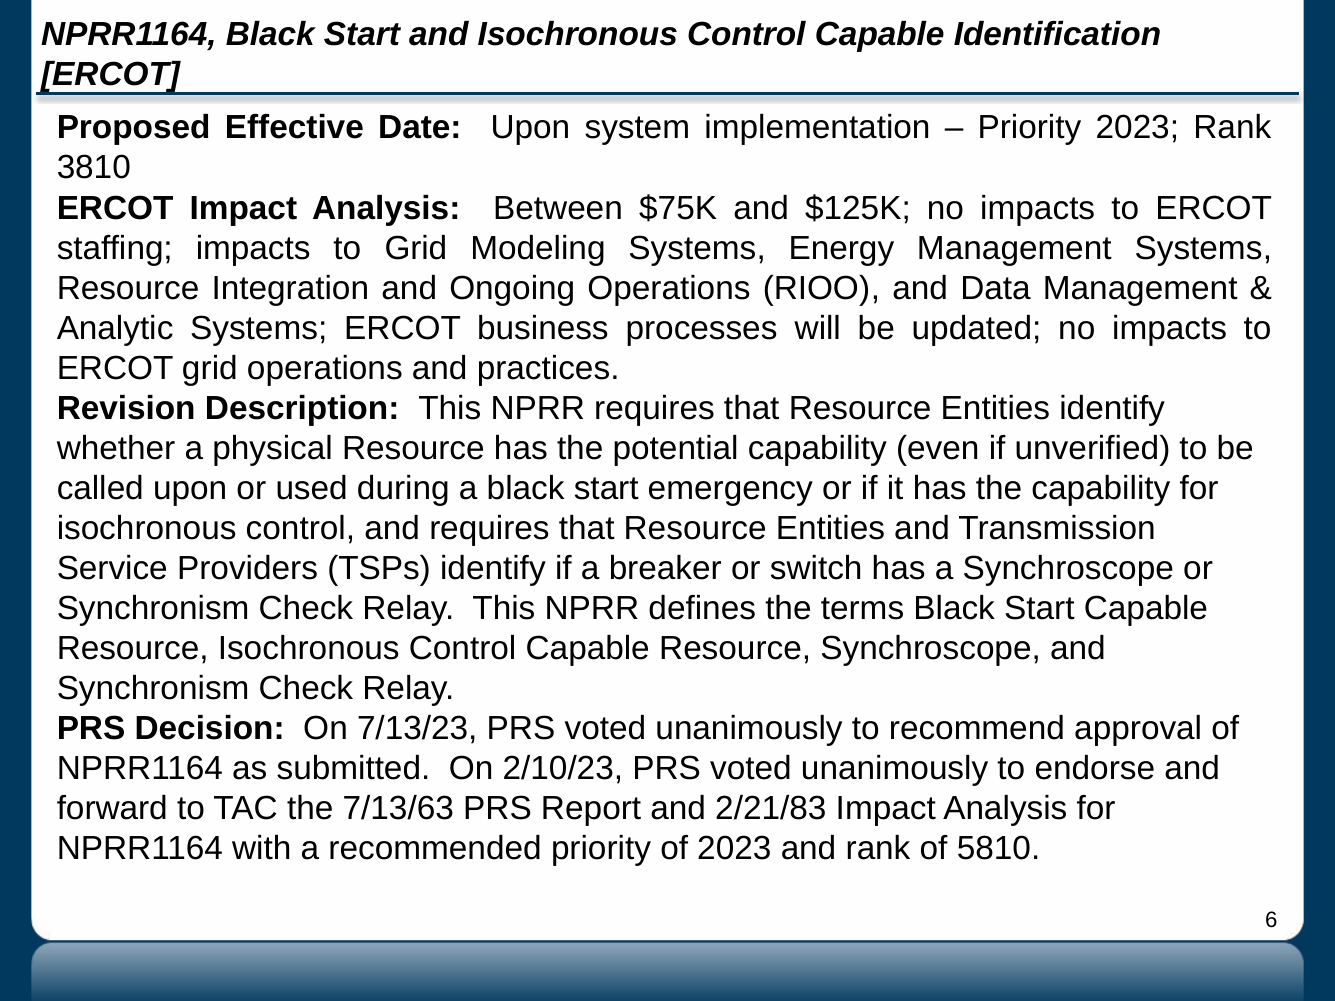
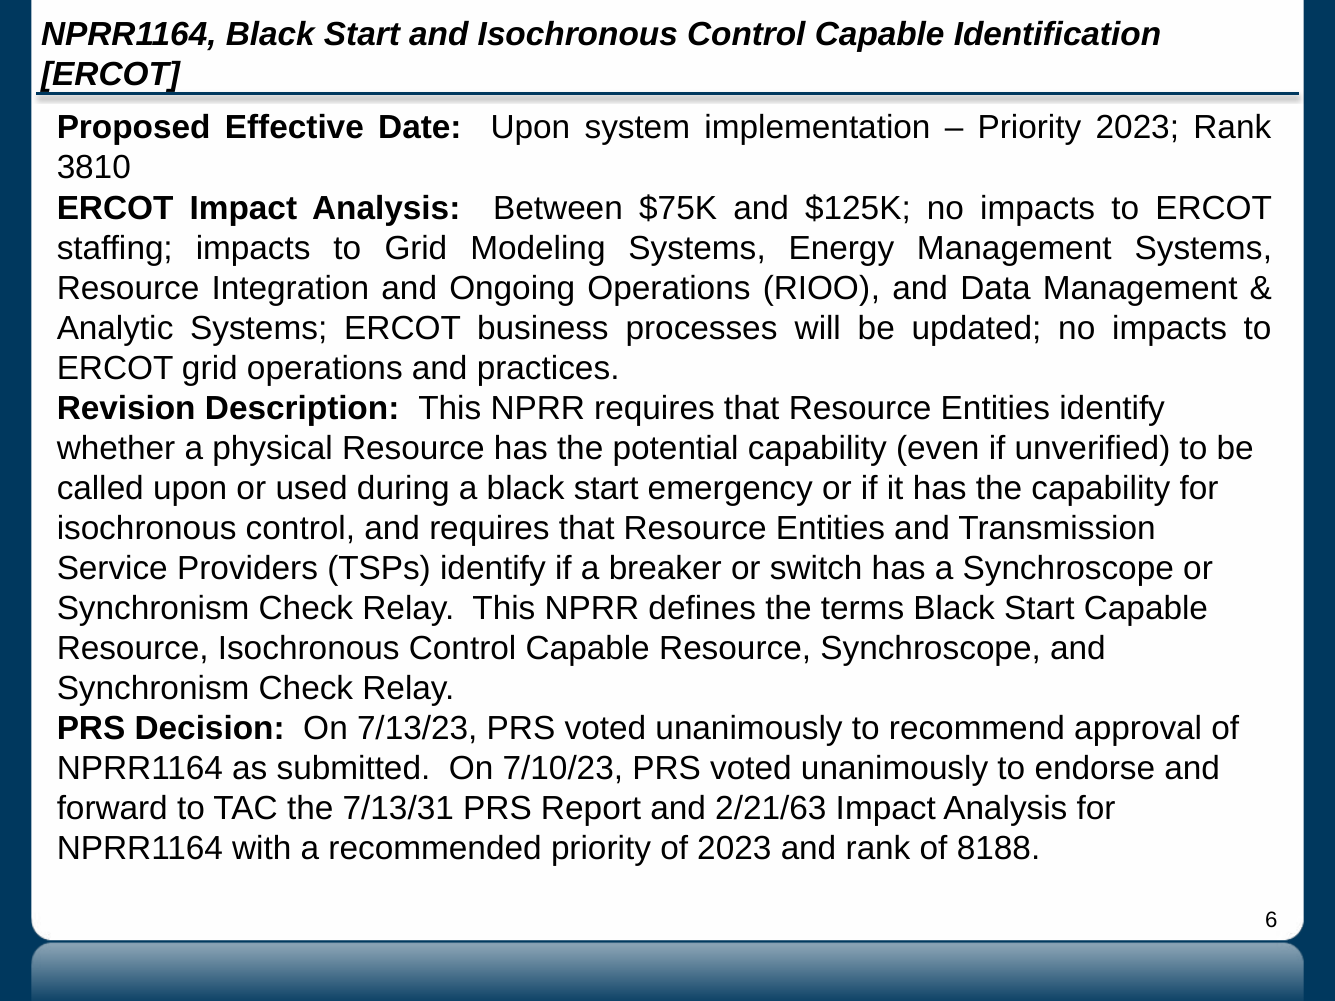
2/10/23: 2/10/23 -> 7/10/23 (563, 769)
7/13/63: 7/13/63 -> 7/13/31 (398, 809)
2/21/83: 2/21/83 -> 2/21/63 (771, 809)
5810: 5810 -> 8188 (999, 849)
